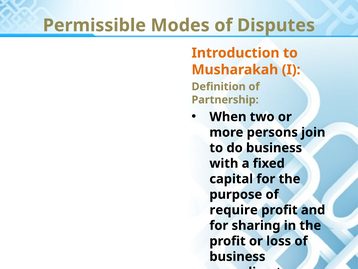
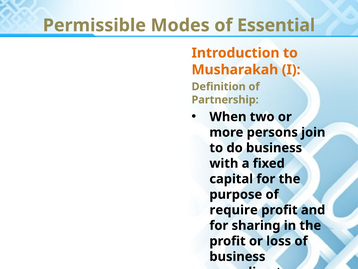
Disputes: Disputes -> Essential (276, 25)
